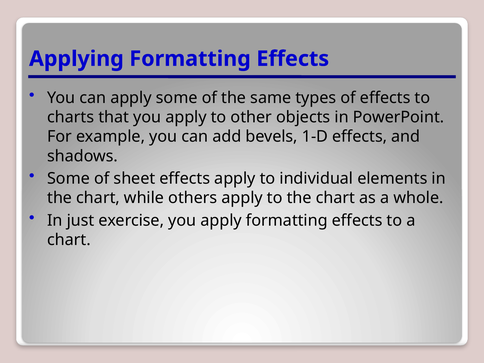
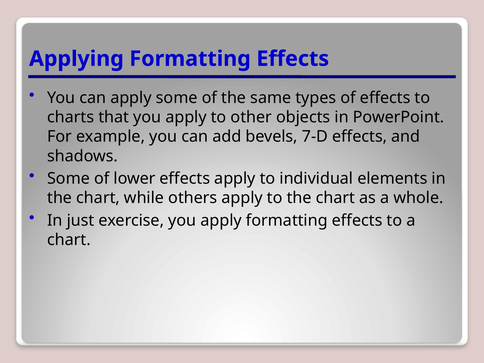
1-D: 1-D -> 7-D (315, 137)
sheet: sheet -> lower (135, 179)
